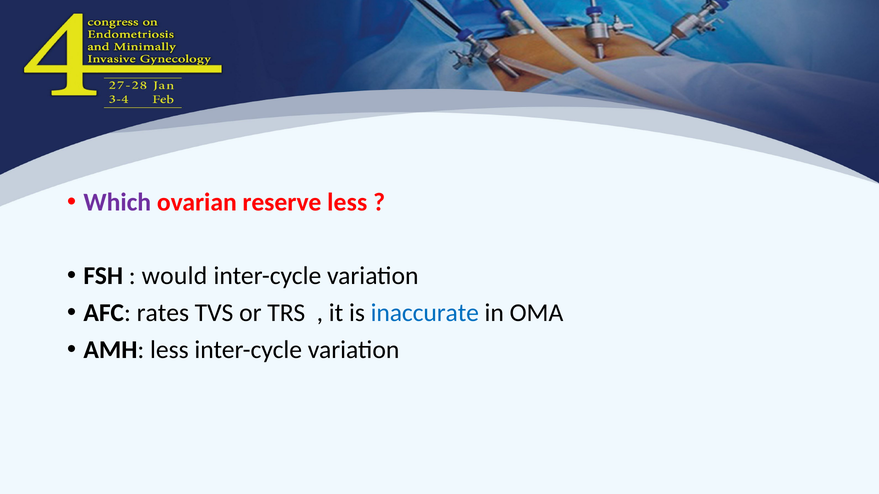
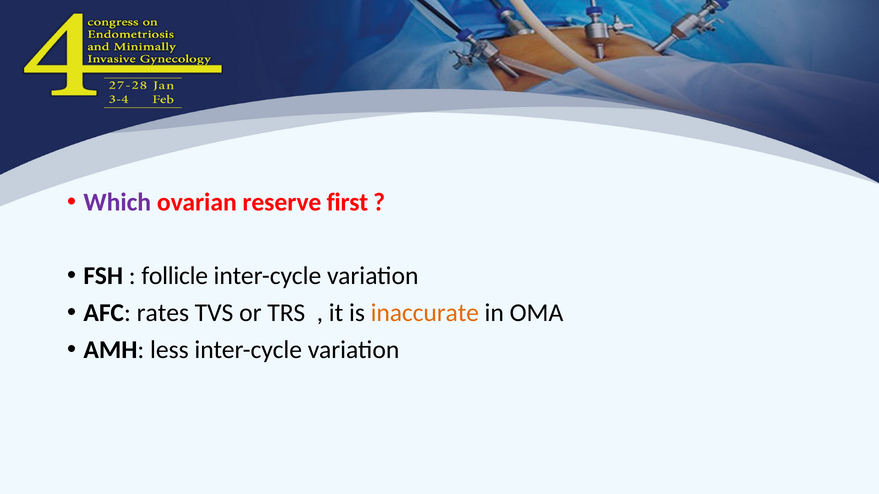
reserve less: less -> first (347, 203)
would: would -> follicle (175, 276)
inaccurate colour: blue -> orange (425, 313)
